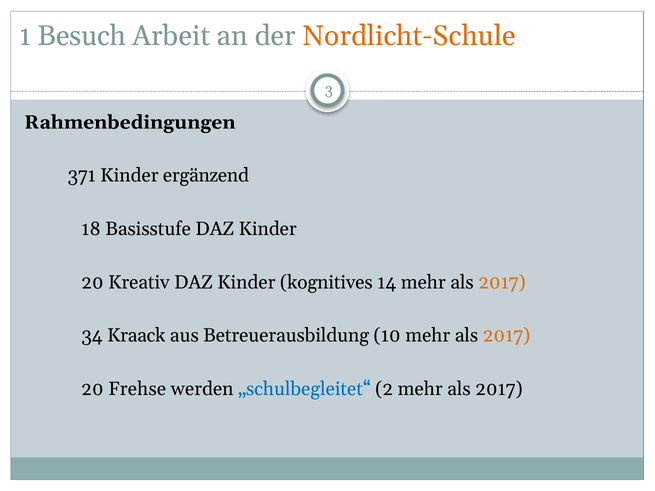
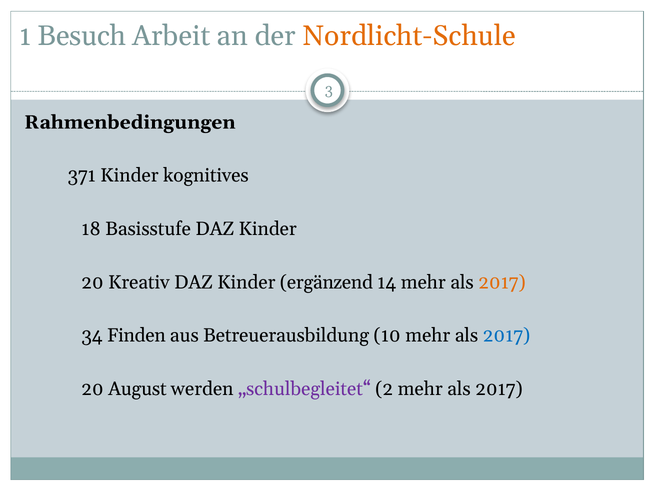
ergänzend: ergänzend -> kognitives (206, 176)
kognitives: kognitives -> ergänzend (326, 282)
Kraack: Kraack -> Finden (136, 336)
2017 colour: orange -> blue (506, 336)
Frehse: Frehse -> August (137, 389)
„schulbegleitet“ colour: blue -> purple (304, 389)
